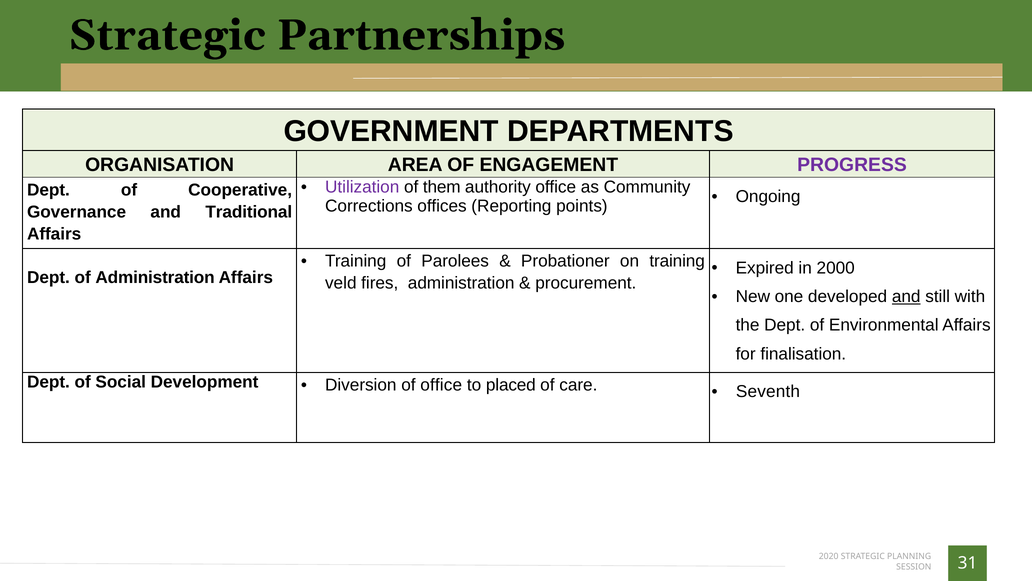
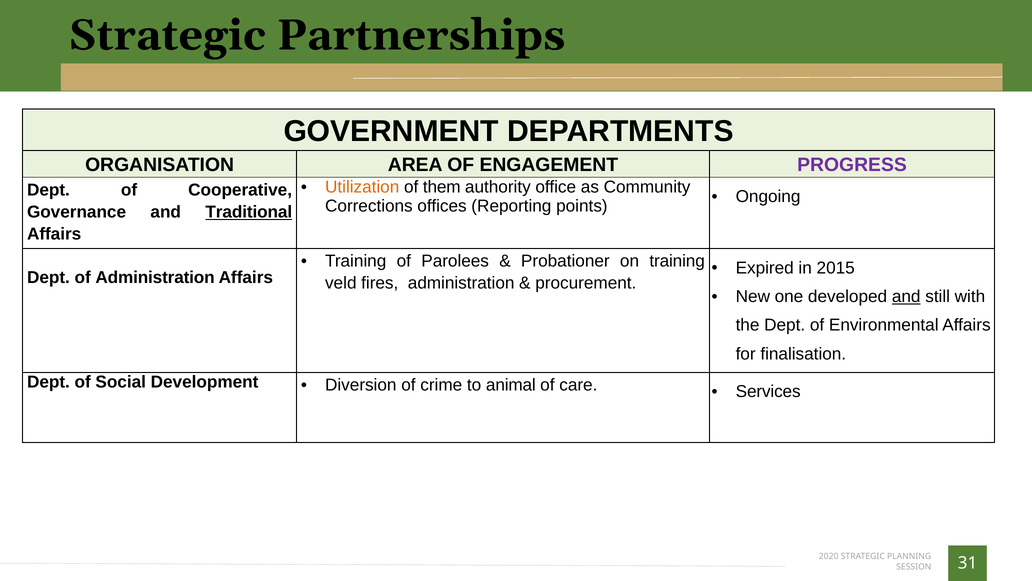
Utilization colour: purple -> orange (362, 187)
Traditional underline: none -> present (249, 212)
2000: 2000 -> 2015 (836, 268)
of office: office -> crime (441, 385)
placed: placed -> animal (511, 385)
Seventh: Seventh -> Services (768, 391)
